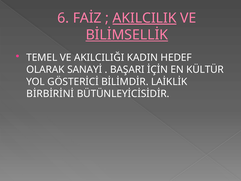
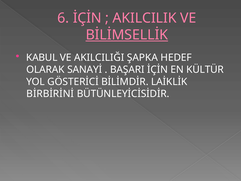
6 FAİZ: FAİZ -> İÇİN (87, 18)
AKILCILIK underline: present -> none (145, 18)
TEMEL: TEMEL -> KABUL (42, 58)
KADIN: KADIN -> ŞAPKA (142, 58)
